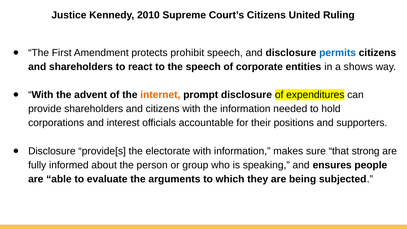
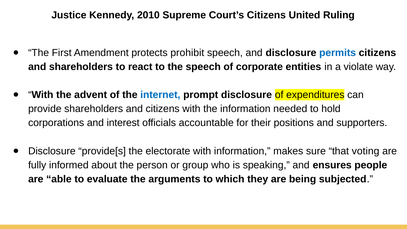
shows: shows -> violate (358, 67)
internet colour: orange -> blue (160, 95)
strong: strong -> voting (366, 151)
